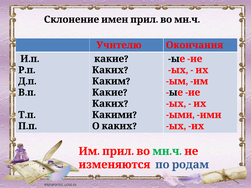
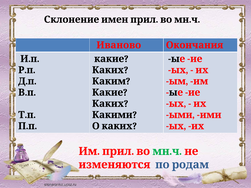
Учителю: Учителю -> Иваново (119, 45)
